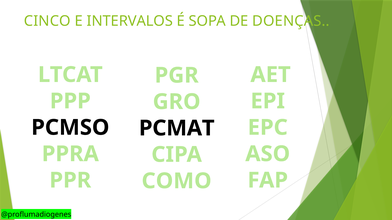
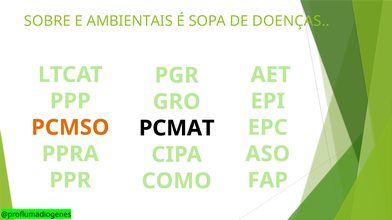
CINCO: CINCO -> SOBRE (47, 21)
INTERVALOS: INTERVALOS -> AMBIENTAIS (130, 21)
PCMSO colour: black -> orange (70, 128)
